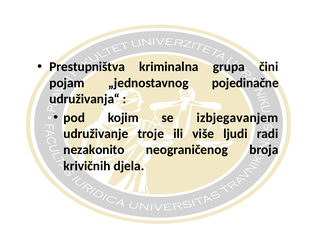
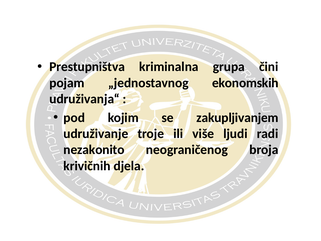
pojedinačne: pojedinačne -> ekonomskih (245, 83)
izbjegavanjem: izbjegavanjem -> zakupljivanjem (238, 118)
